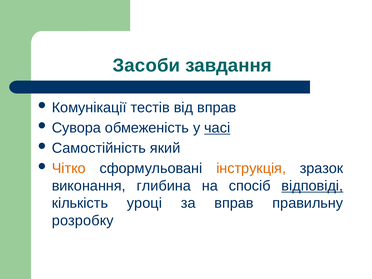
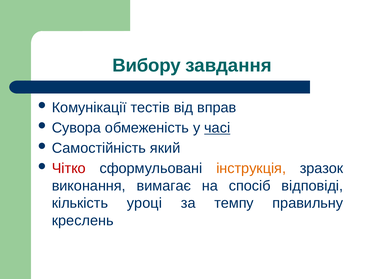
Засоби: Засоби -> Вибору (147, 65)
Чітко colour: orange -> red (69, 168)
глибина: глибина -> вимагає (164, 186)
відповіді underline: present -> none (312, 186)
за вправ: вправ -> темпу (234, 203)
розробку: розробку -> креслень (83, 221)
